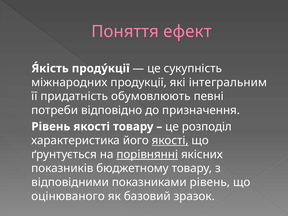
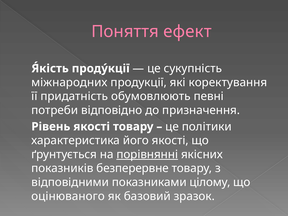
інтегральним: інтегральним -> коректування (228, 82)
розподіл: розподіл -> політики (207, 127)
якості underline: present -> none (170, 141)
бюджетному: бюджетному -> безперервне (133, 168)
показниками рівень: рівень -> цілому (210, 182)
